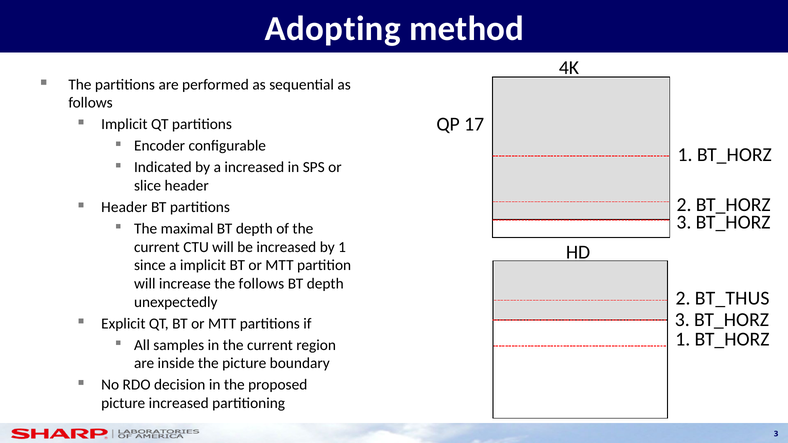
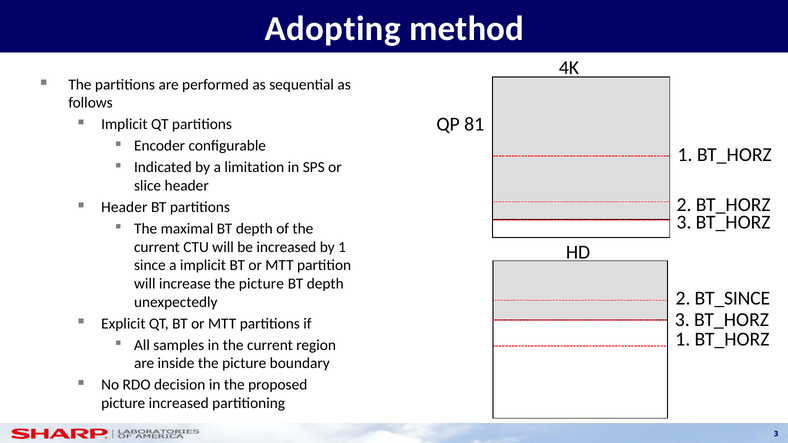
17: 17 -> 81 (474, 124)
a increased: increased -> limitation (254, 167)
increase the follows: follows -> picture (261, 284)
BT_THUS: BT_THUS -> BT_SINCE (732, 298)
